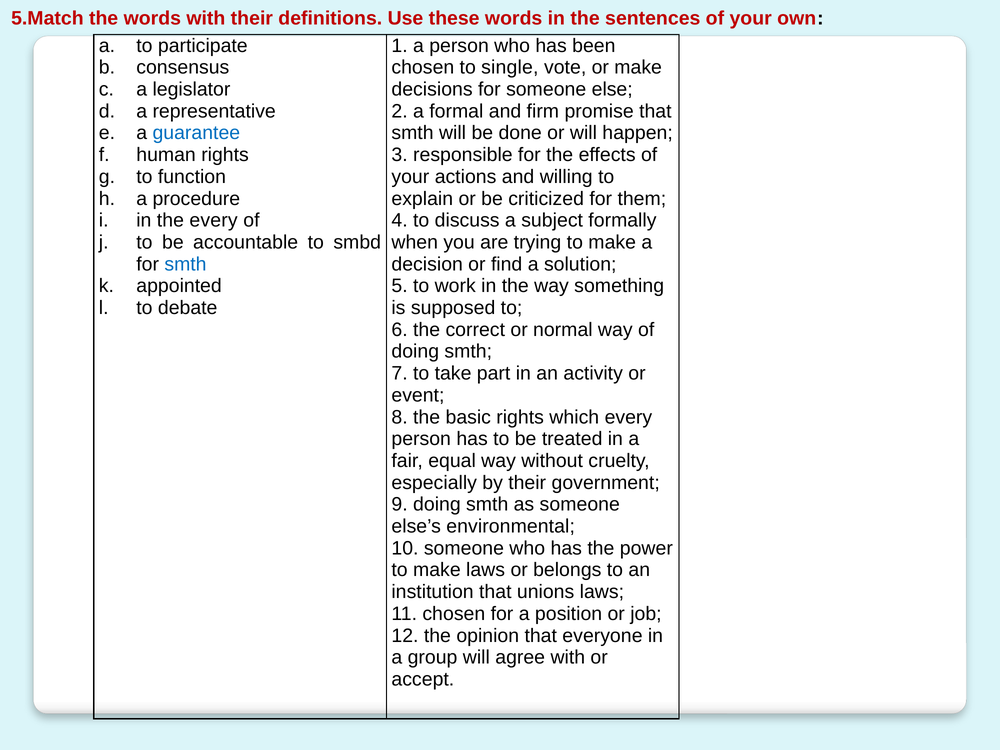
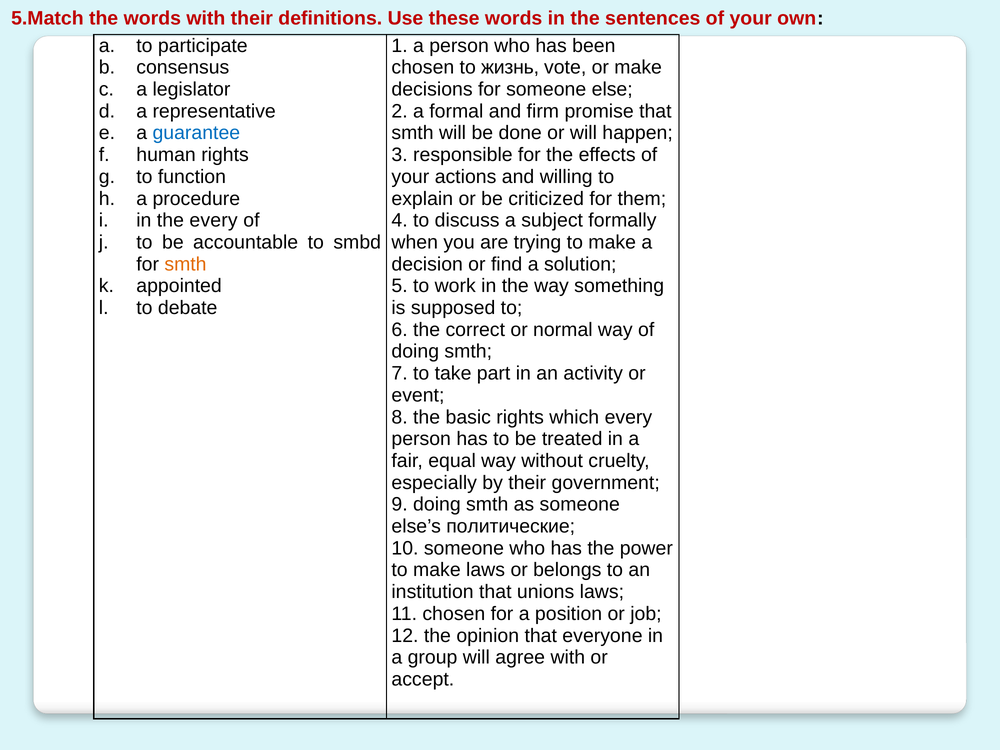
single: single -> жизнь (510, 67)
smth colour: blue -> orange (185, 264)
environmental: environmental -> политические (511, 526)
